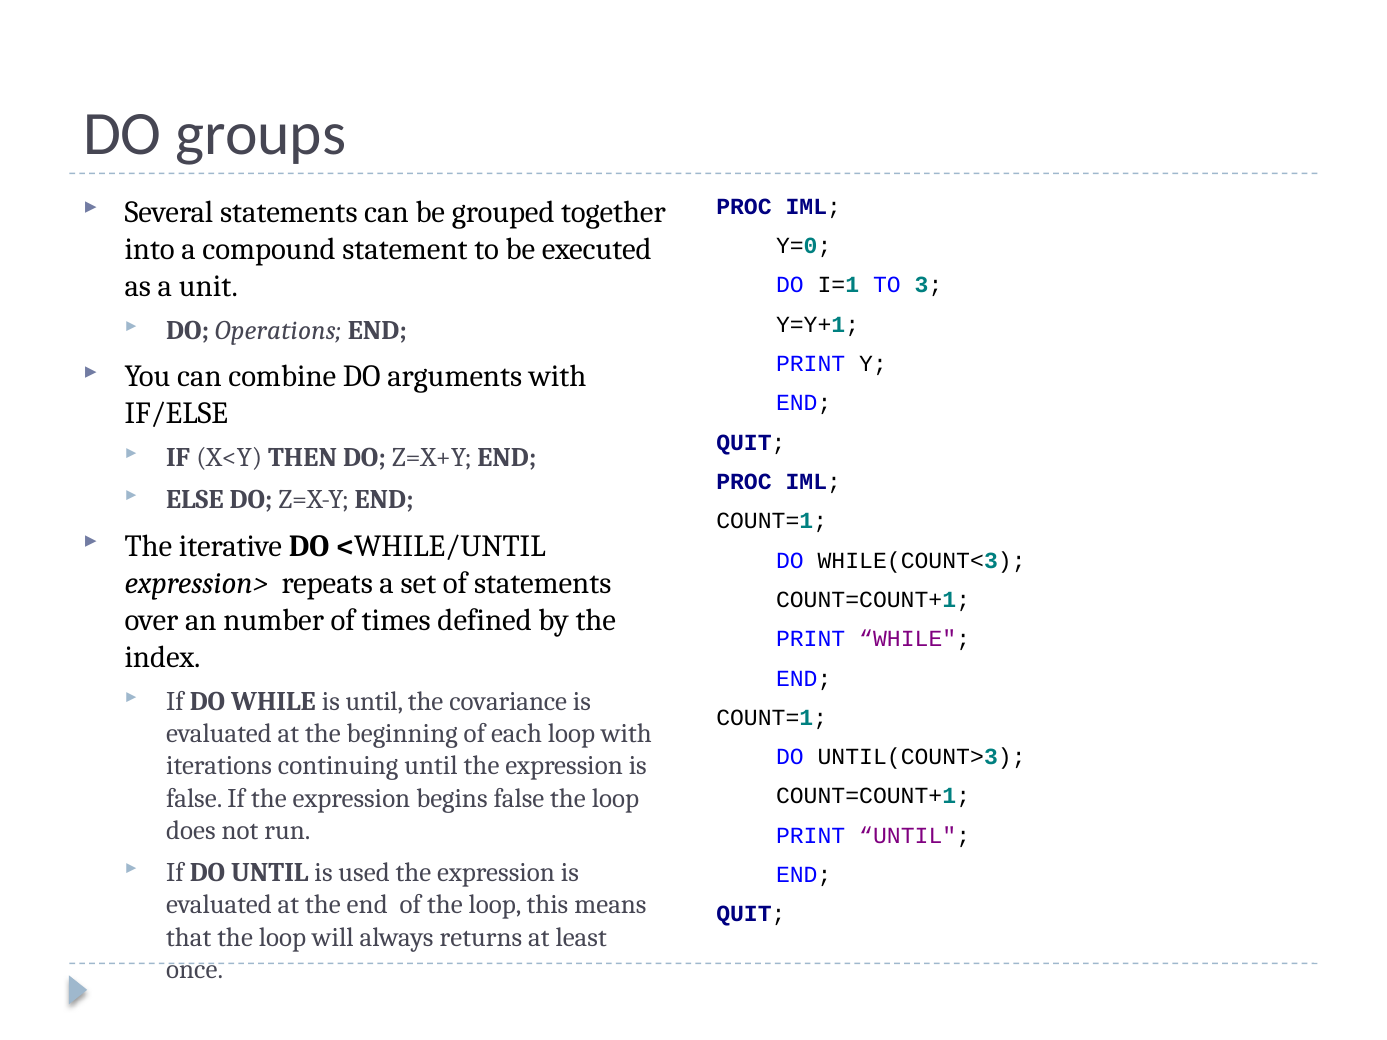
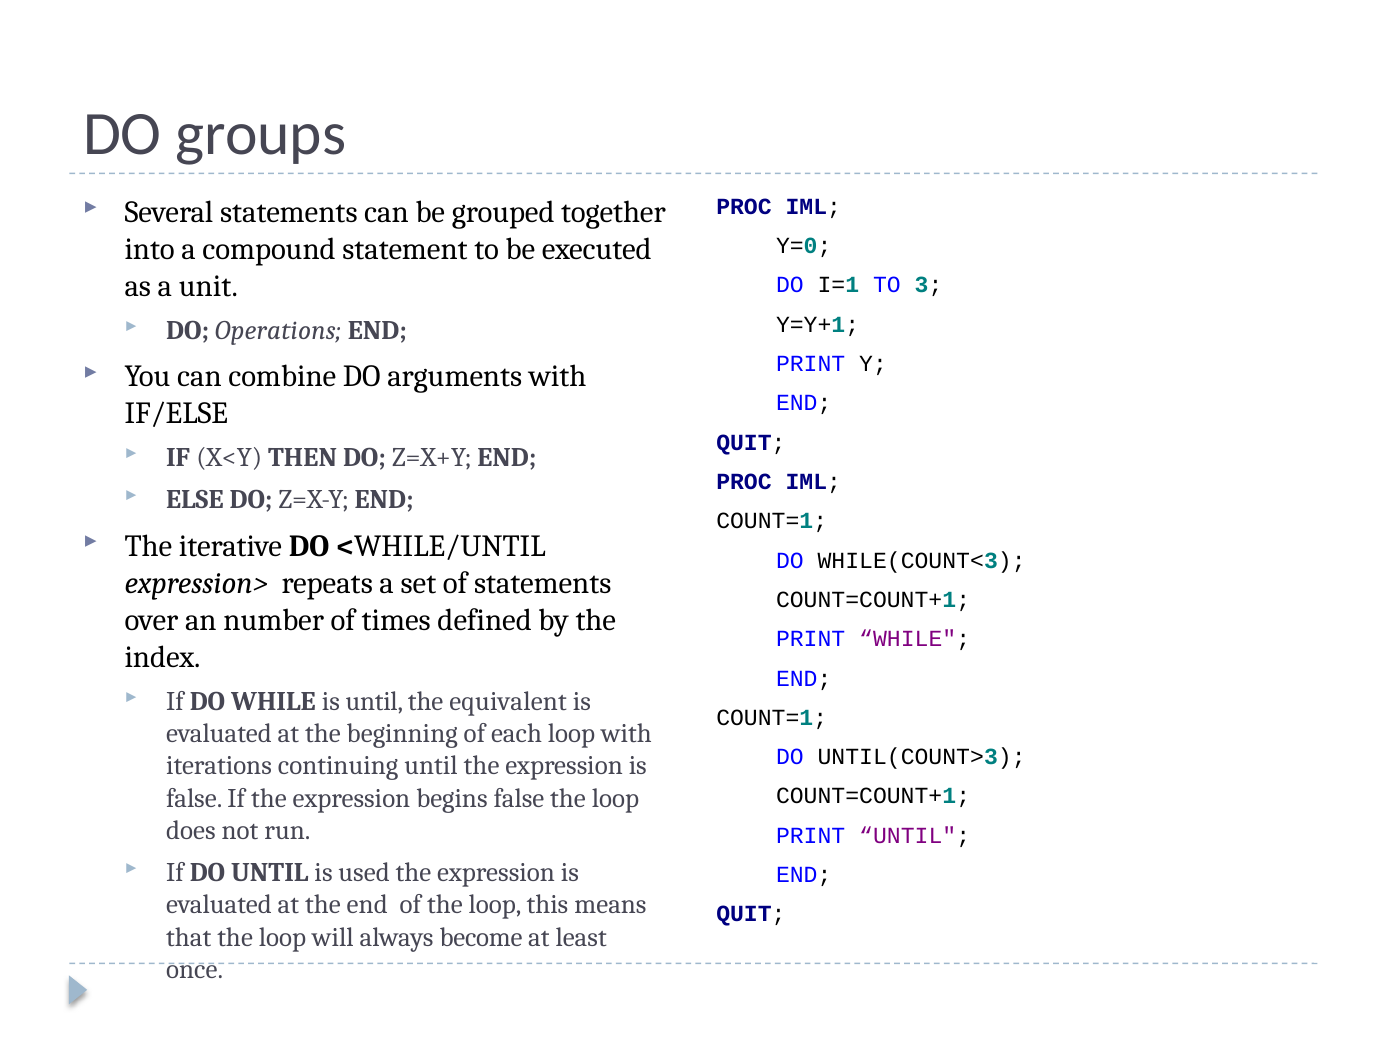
covariance: covariance -> equivalent (508, 701)
returns: returns -> become (481, 938)
